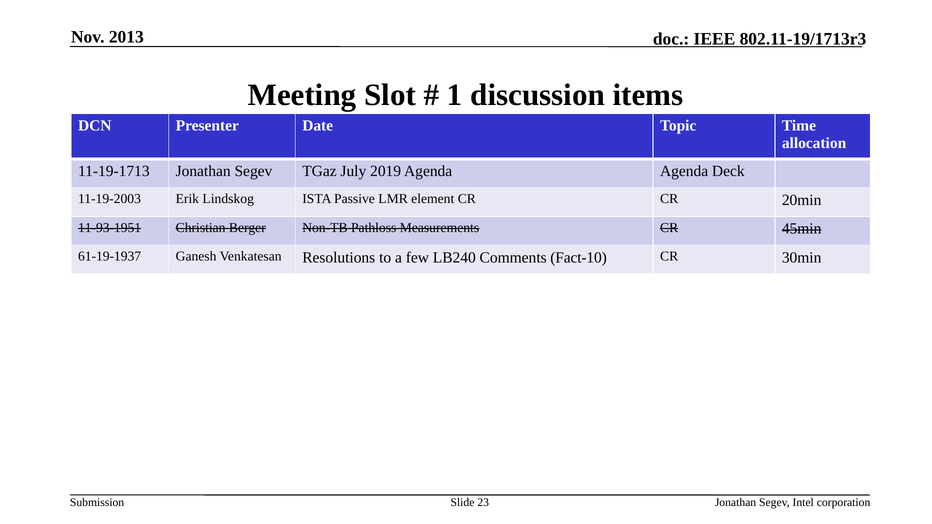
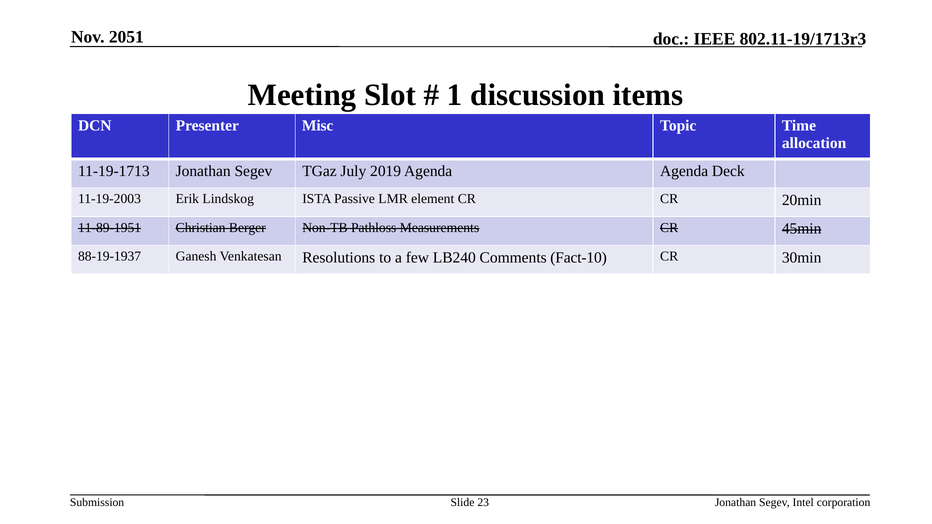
2013: 2013 -> 2051 (126, 37)
Date: Date -> Misc (318, 126)
11-93-1951: 11-93-1951 -> 11-89-1951 (110, 228)
61-19-1937: 61-19-1937 -> 88-19-1937 (110, 256)
